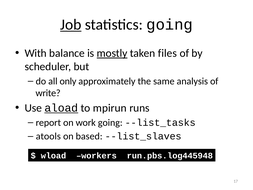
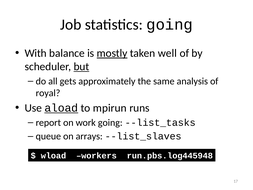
Job underline: present -> none (71, 24)
files: files -> well (167, 53)
but underline: none -> present (81, 67)
only: only -> gets (68, 81)
write: write -> royal (48, 93)
atools: atools -> queue (48, 136)
based: based -> arrays (89, 136)
